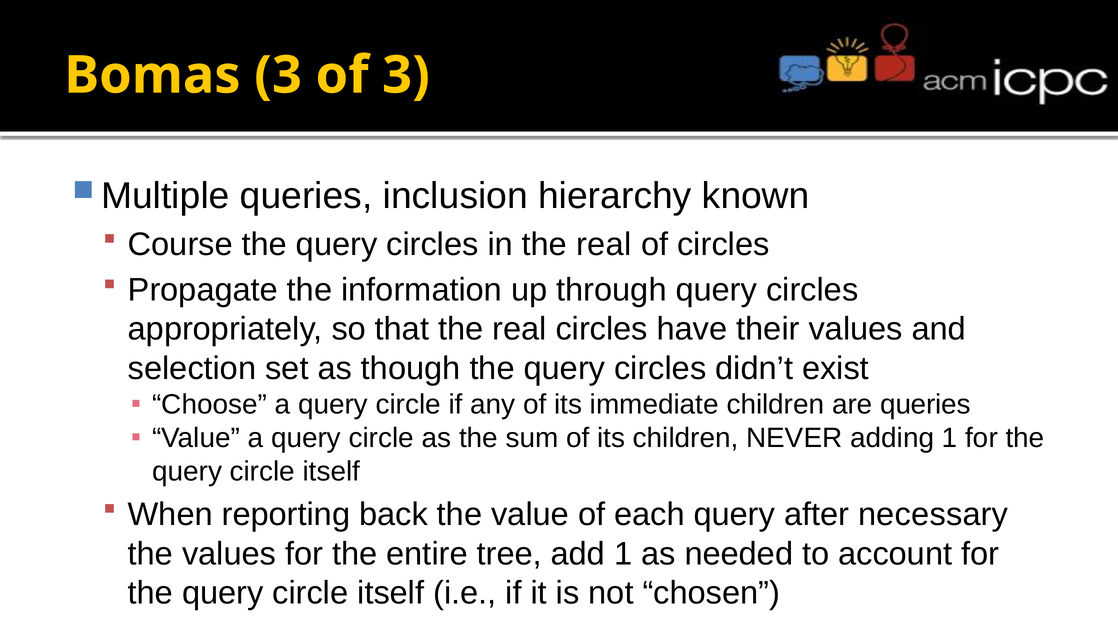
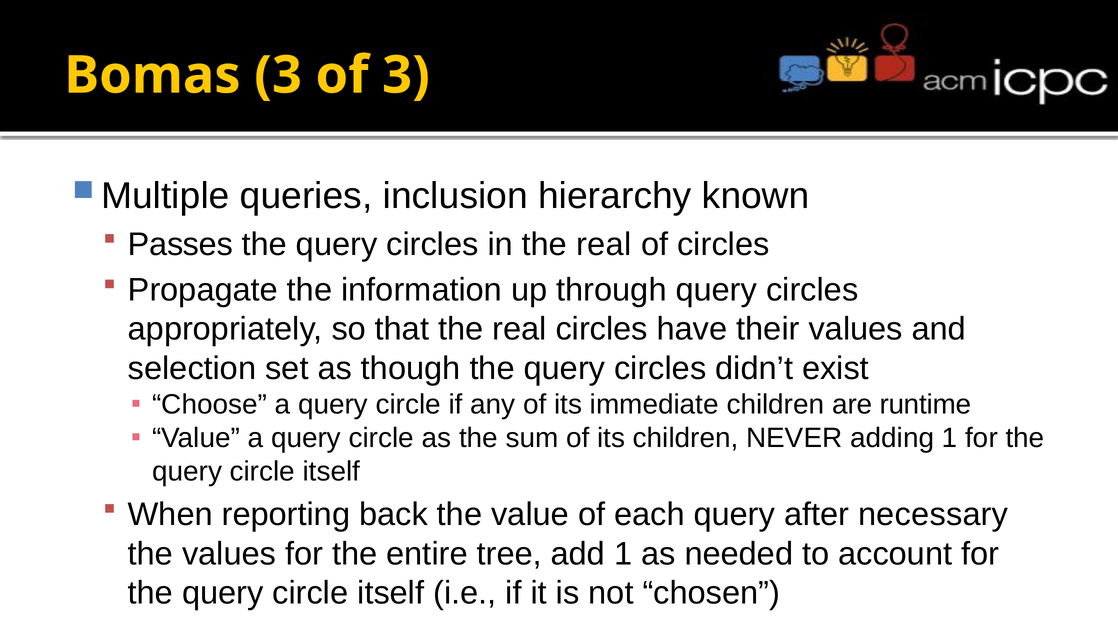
Course: Course -> Passes (180, 244)
are queries: queries -> runtime (925, 404)
